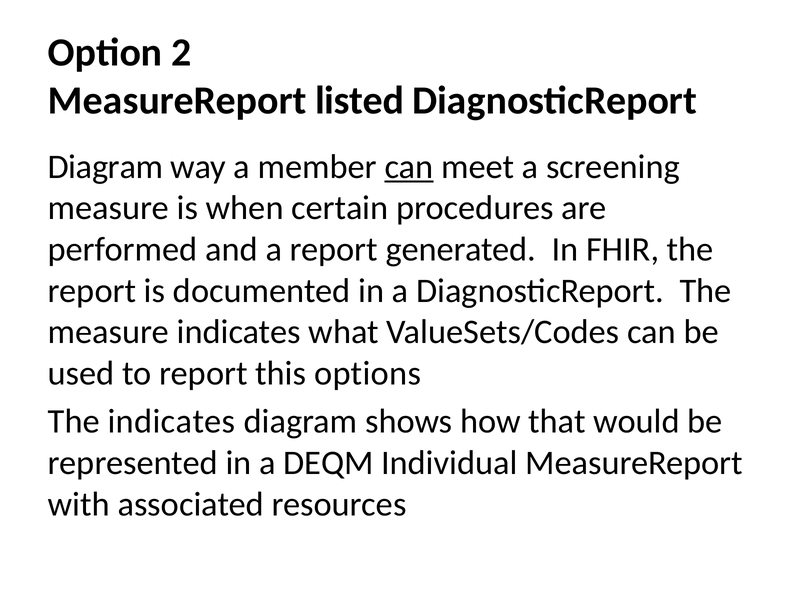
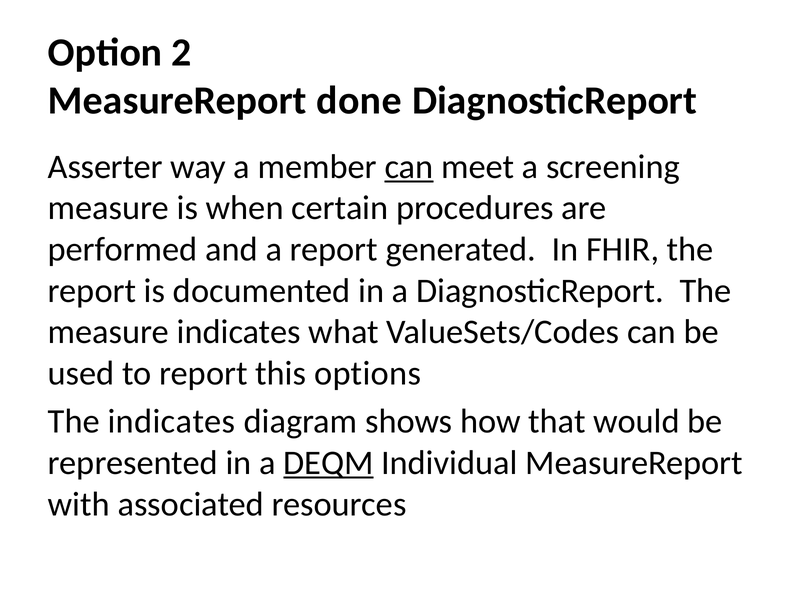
listed: listed -> done (359, 101)
Diagram: Diagram -> Asserter (105, 167)
DEQM underline: none -> present (328, 463)
